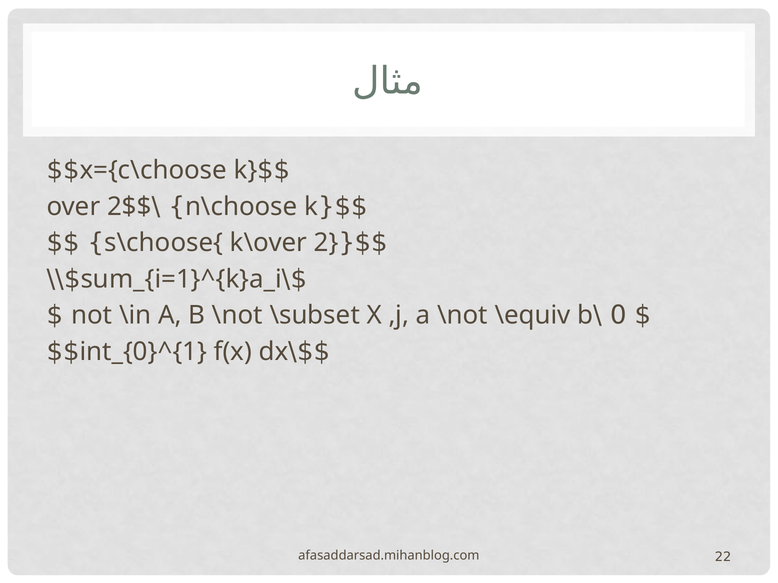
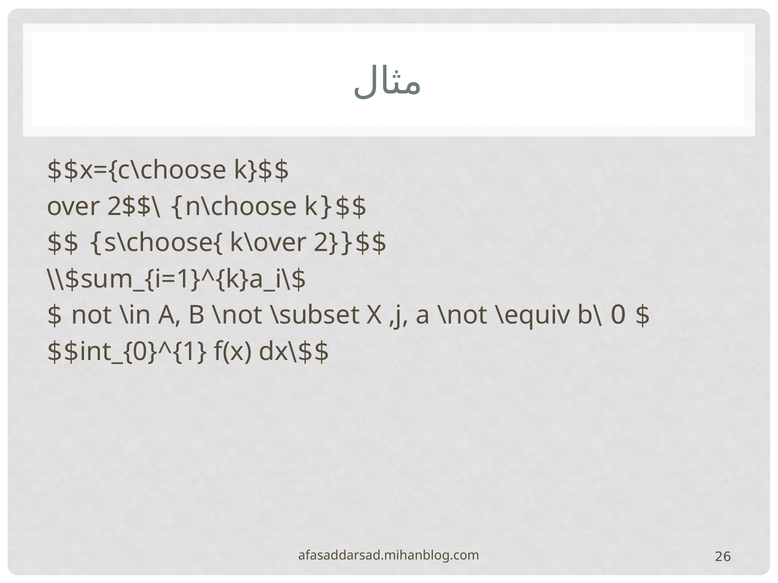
22: 22 -> 26 (723, 557)
